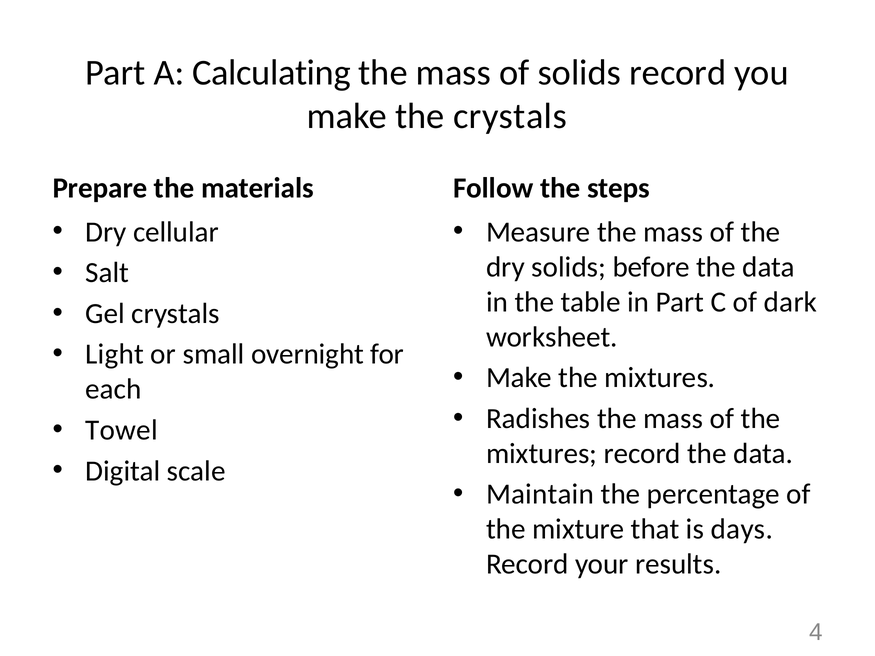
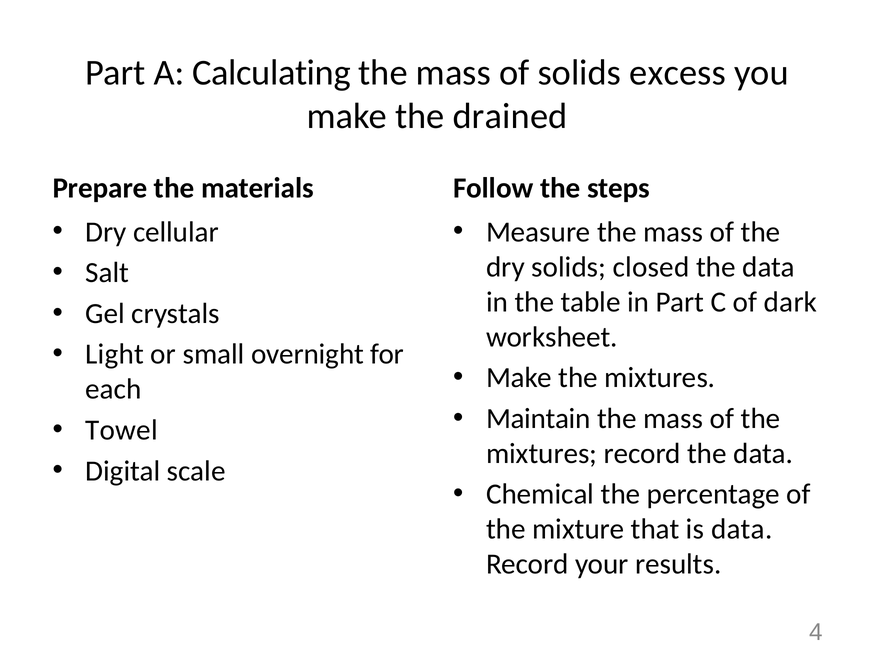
solids record: record -> excess (678, 73)
the crystals: crystals -> drained (510, 116)
before: before -> closed (651, 267)
Radishes: Radishes -> Maintain (538, 419)
Maintain: Maintain -> Chemical (540, 494)
is days: days -> data (742, 529)
